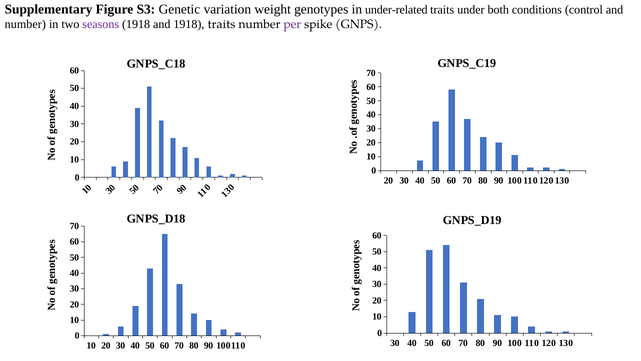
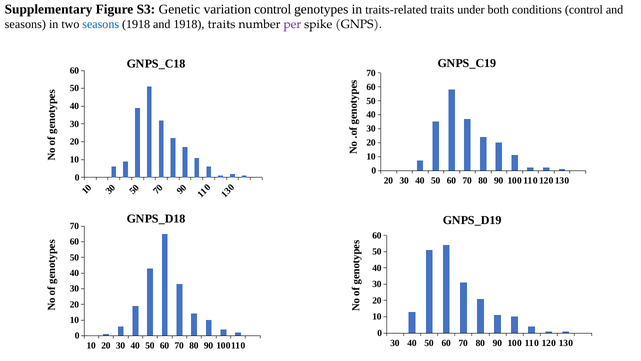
variation weight: weight -> control (273, 9)
under-related: under-related -> traits-related (396, 10)
number: number -> seasons (25, 24)
seasons colour: purple -> blue (101, 24)
